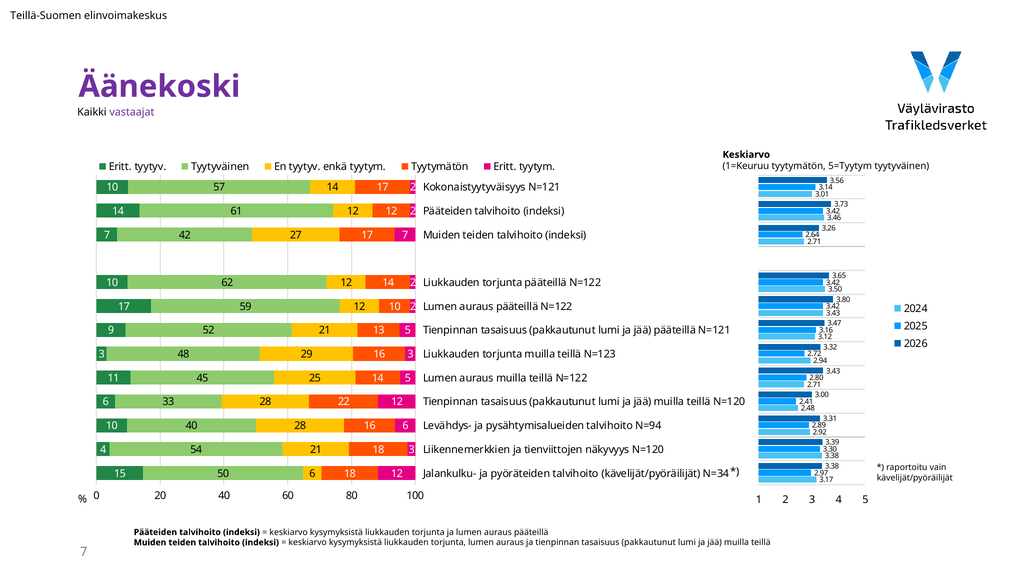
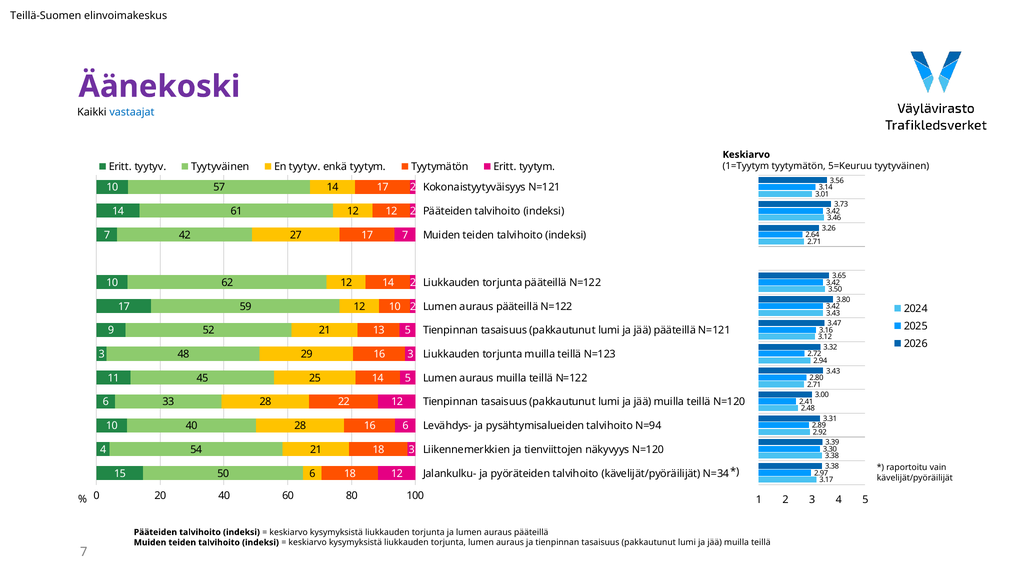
vastaajat colour: purple -> blue (132, 112)
1=Keuruu: 1=Keuruu -> 1=Tyytym (746, 166)
5=Tyytym: 5=Tyytym -> 5=Keuruu (850, 166)
